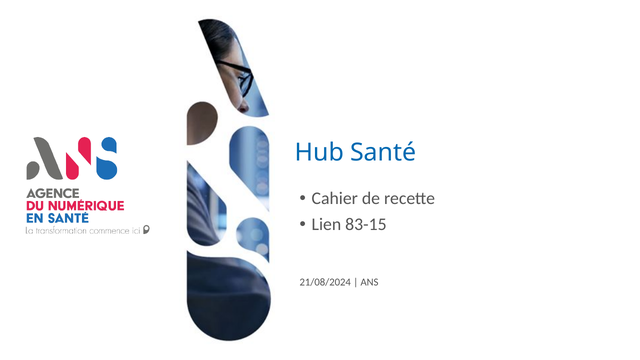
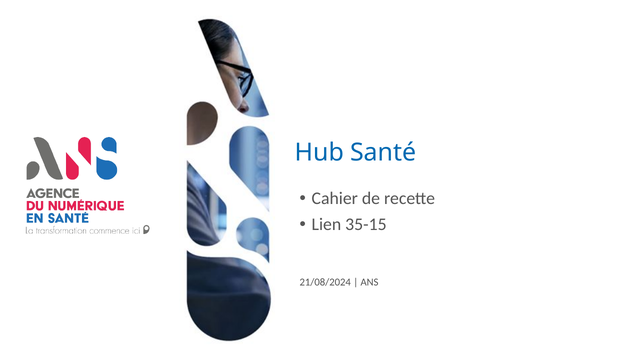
83-15: 83-15 -> 35-15 (366, 224)
